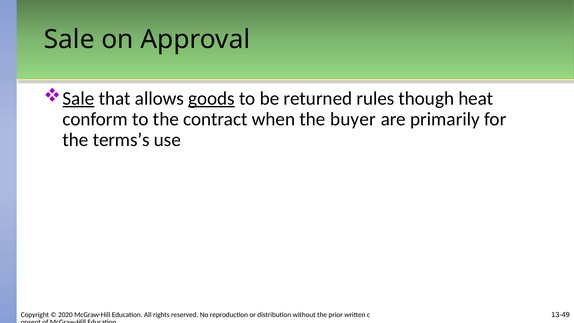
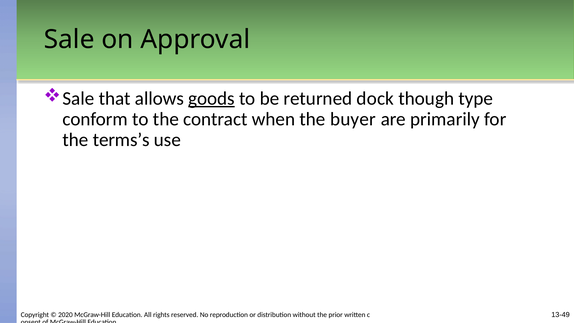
Sale underline: present -> none (78, 98)
rules: rules -> dock (375, 98)
heat: heat -> type (476, 98)
